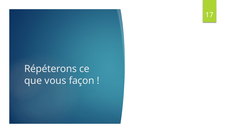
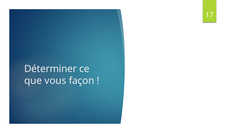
Répéterons: Répéterons -> Déterminer (51, 69)
